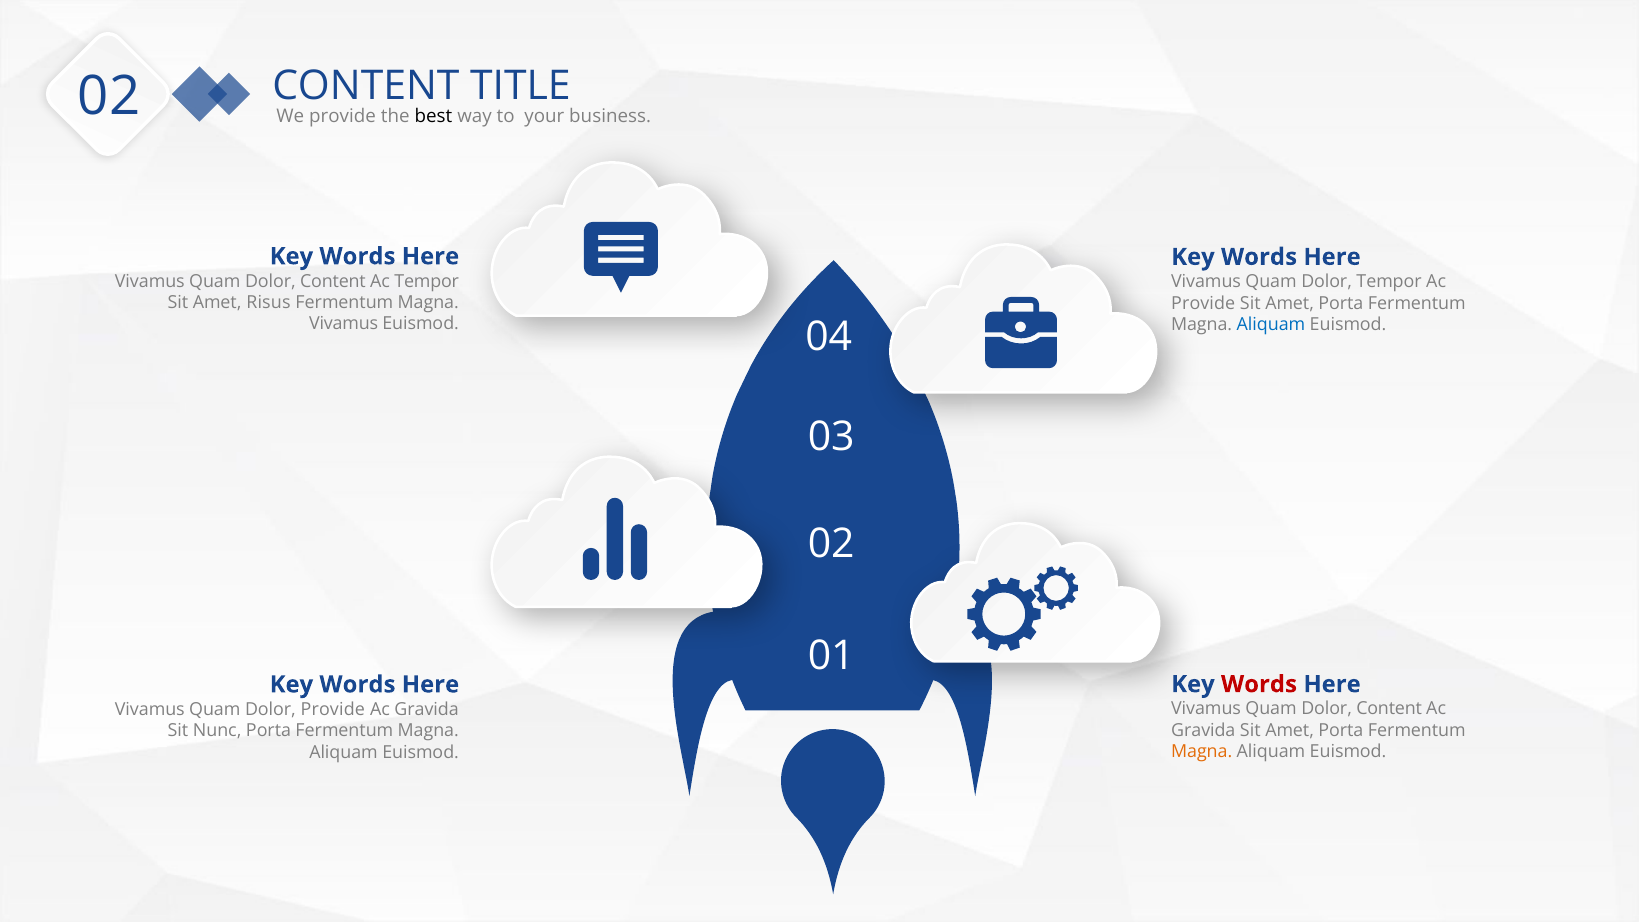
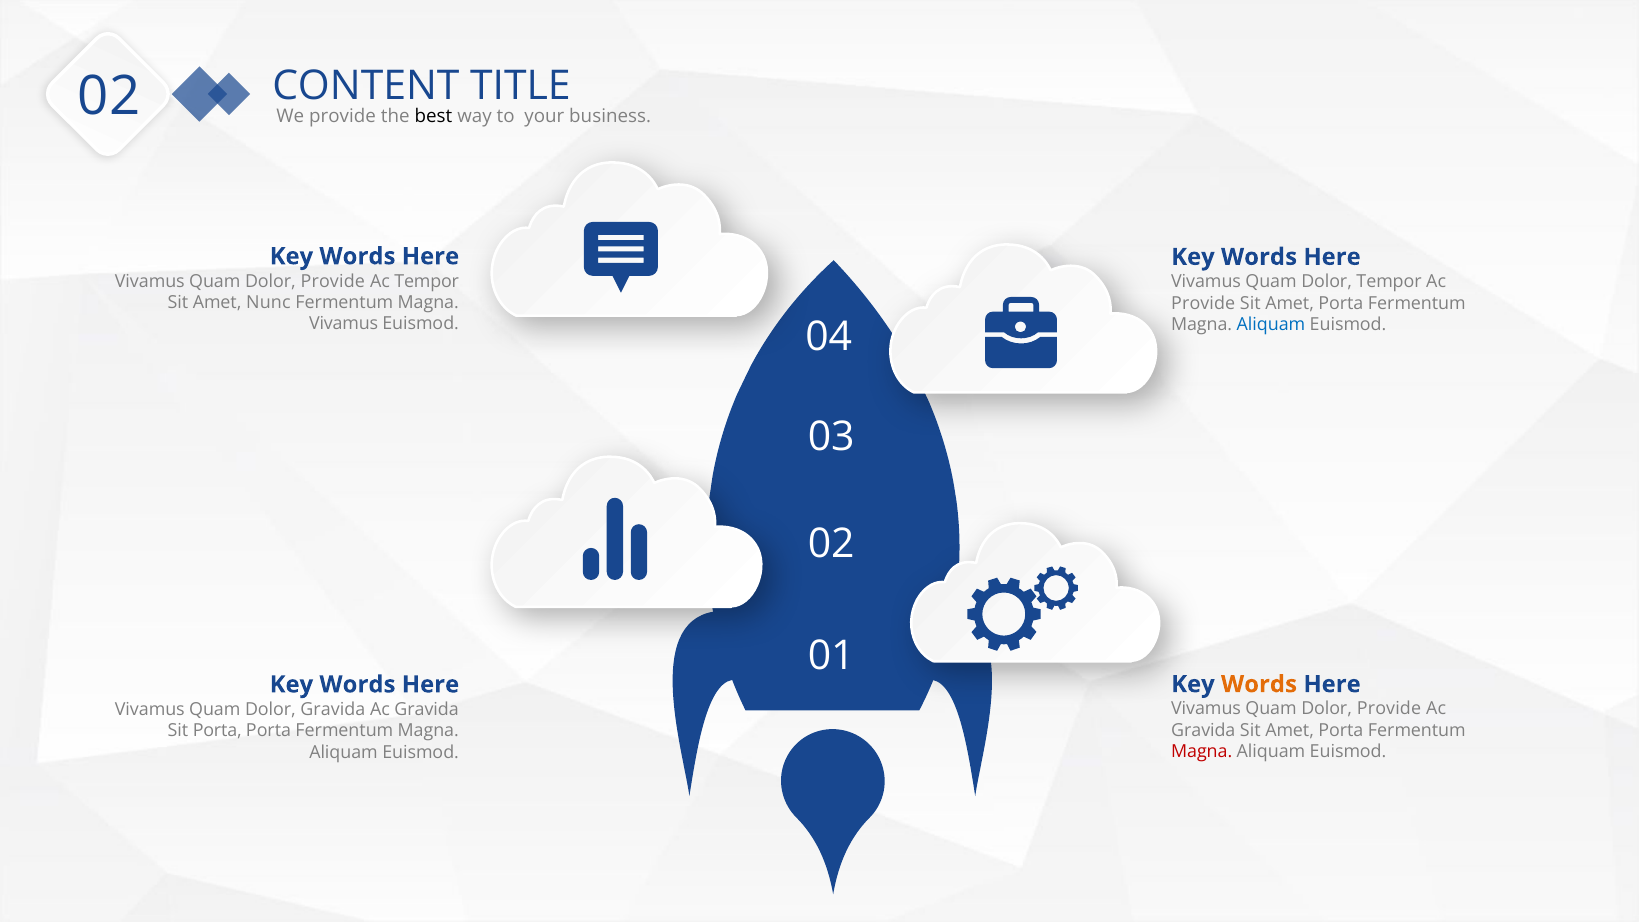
Content: Content -> Provide (333, 281)
Risus: Risus -> Nunc (268, 303)
Words colour: red -> orange (1259, 684)
Content: Content -> Provide (1389, 709)
Dolor Provide: Provide -> Gravida (333, 709)
Sit Nunc: Nunc -> Porta (217, 731)
Magna colour: orange -> red (1202, 752)
